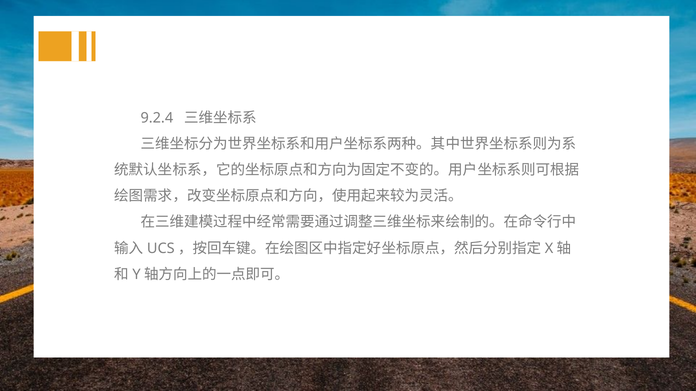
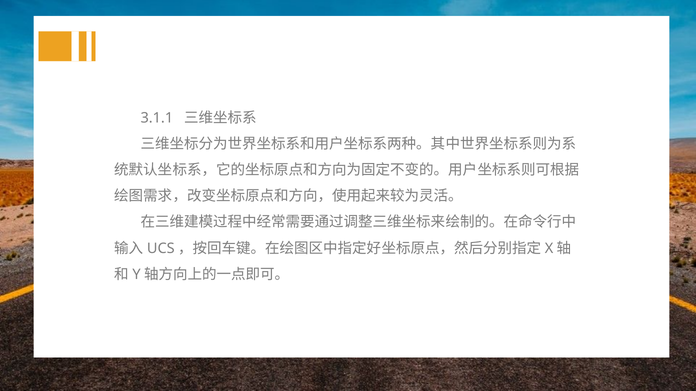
9.2.4: 9.2.4 -> 3.1.1 (157, 118)
